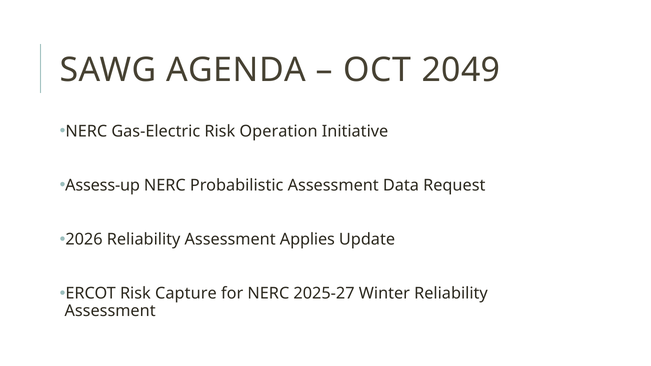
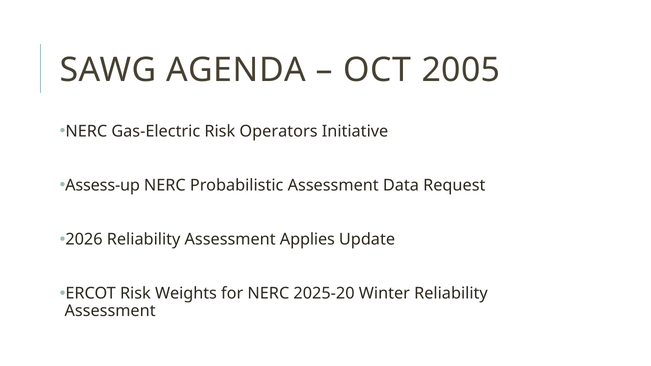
2049: 2049 -> 2005 (461, 70)
Operation: Operation -> Operators (279, 131)
Capture: Capture -> Weights (186, 294)
2025-27: 2025-27 -> 2025-20 (324, 294)
